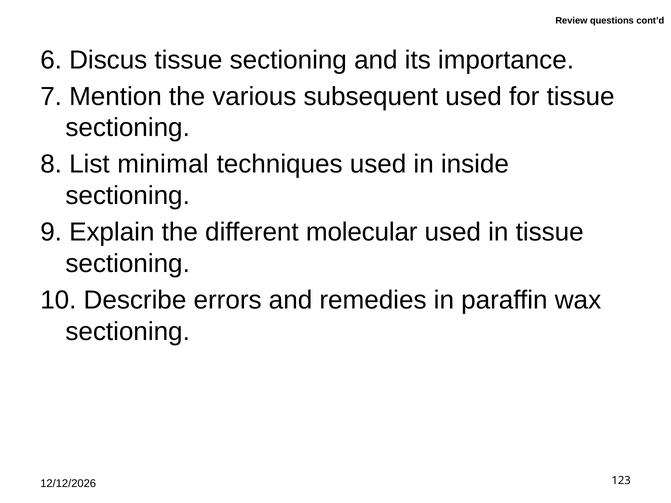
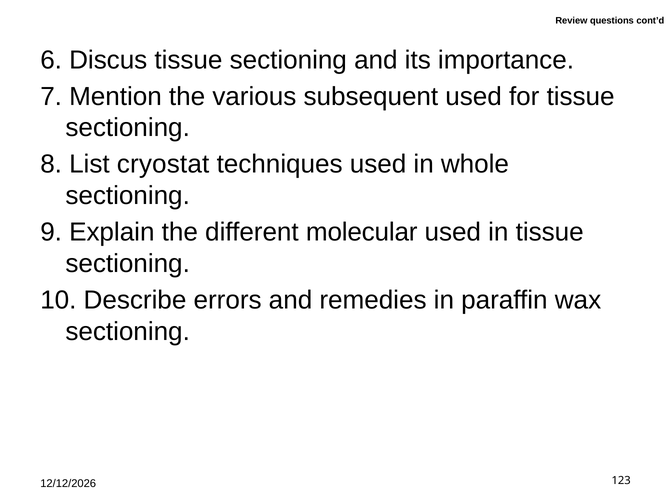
minimal: minimal -> cryostat (163, 164)
inside: inside -> whole (475, 164)
